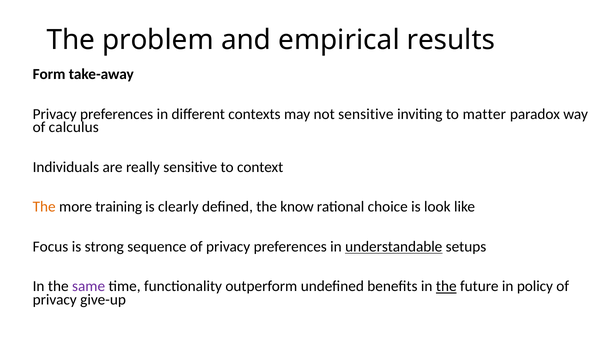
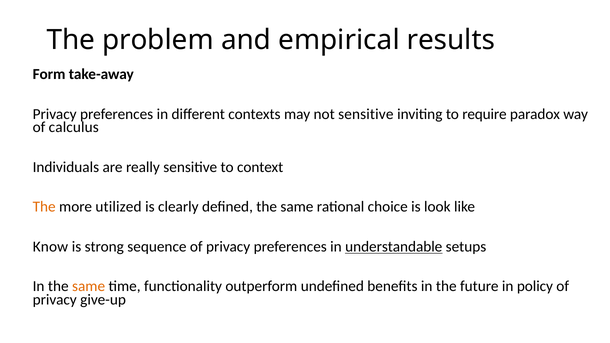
matter: matter -> require (484, 114)
training: training -> utilized (119, 207)
defined the know: know -> same (297, 207)
Focus: Focus -> Know (50, 247)
same colour: purple -> orange (89, 287)
the underline: present -> none (446, 287)
